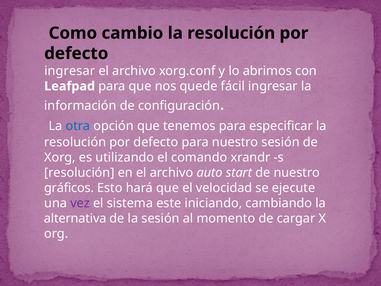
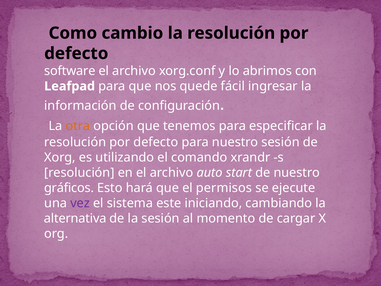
ingresar: ingresar -> software (70, 71)
otra colour: blue -> orange (78, 126)
velocidad: velocidad -> permisos (224, 188)
